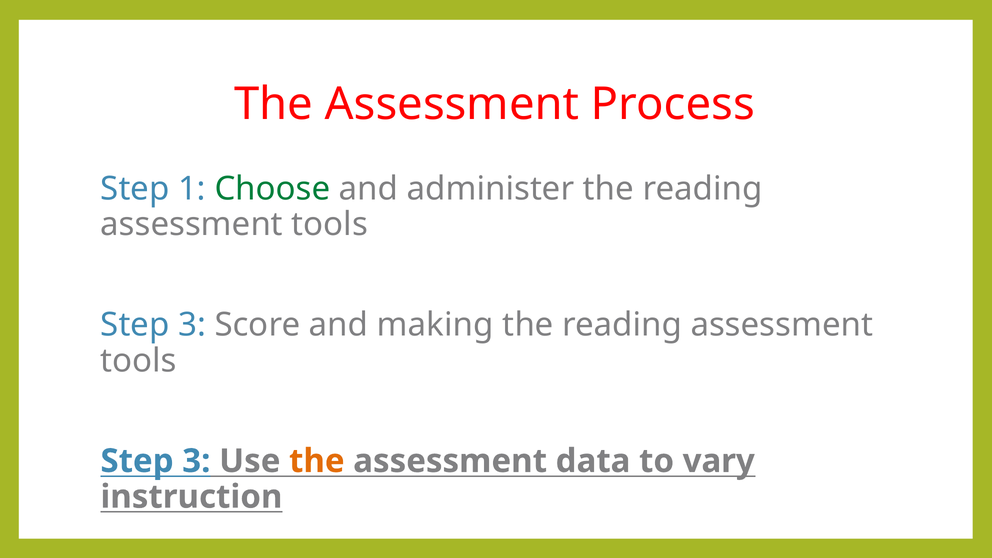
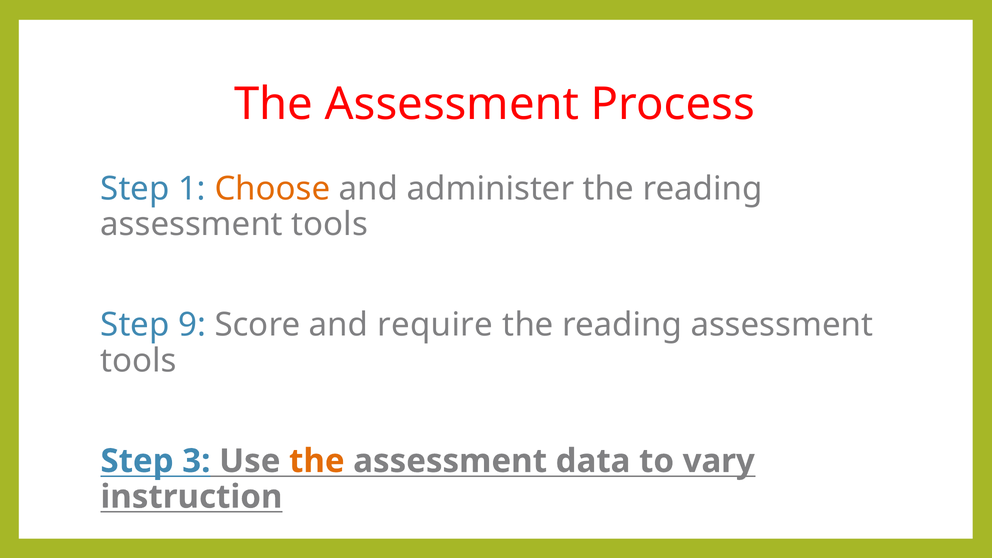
Choose colour: green -> orange (272, 189)
3: 3 -> 9 (192, 325)
making: making -> require (435, 325)
